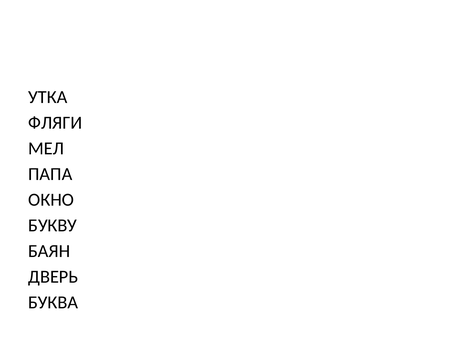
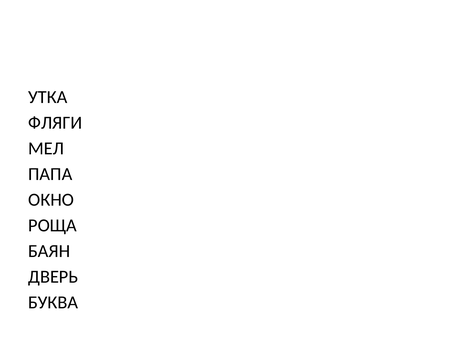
БУКВУ: БУКВУ -> РОЩА (53, 226)
